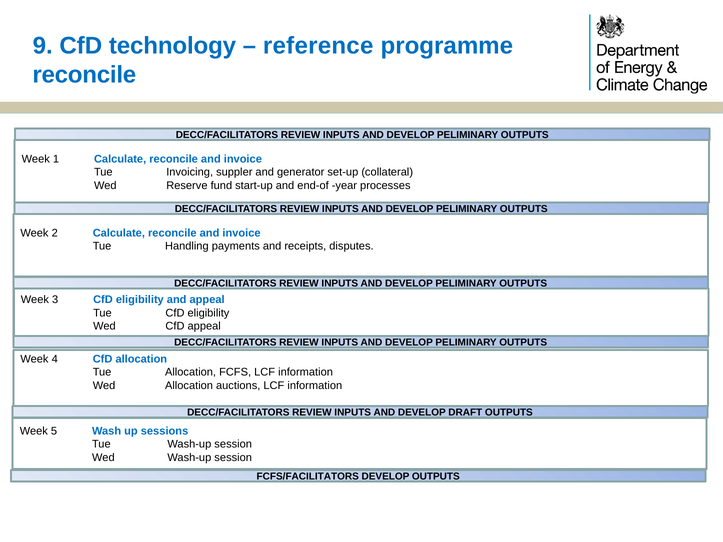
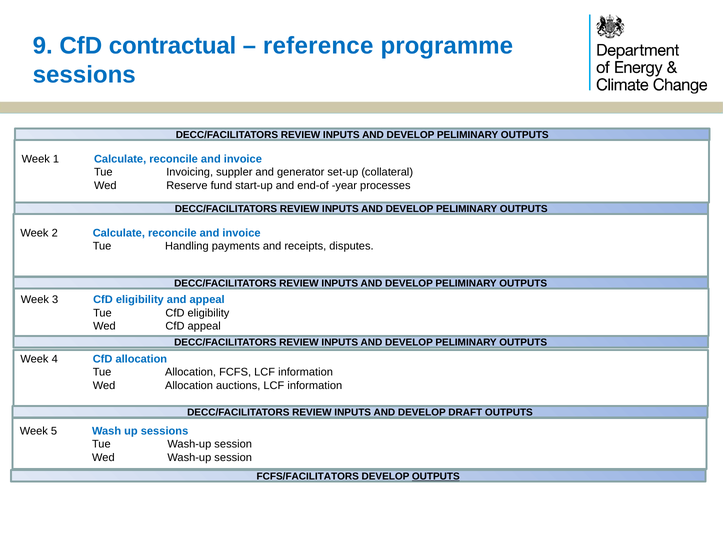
technology: technology -> contractual (173, 46)
reconcile: reconcile -> sessions (84, 75)
OUTPUTS underline: none -> present (436, 477)
